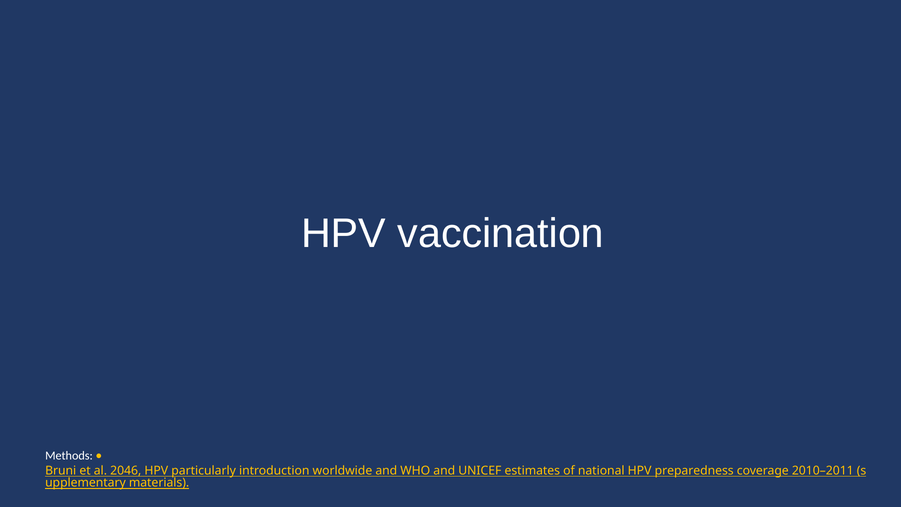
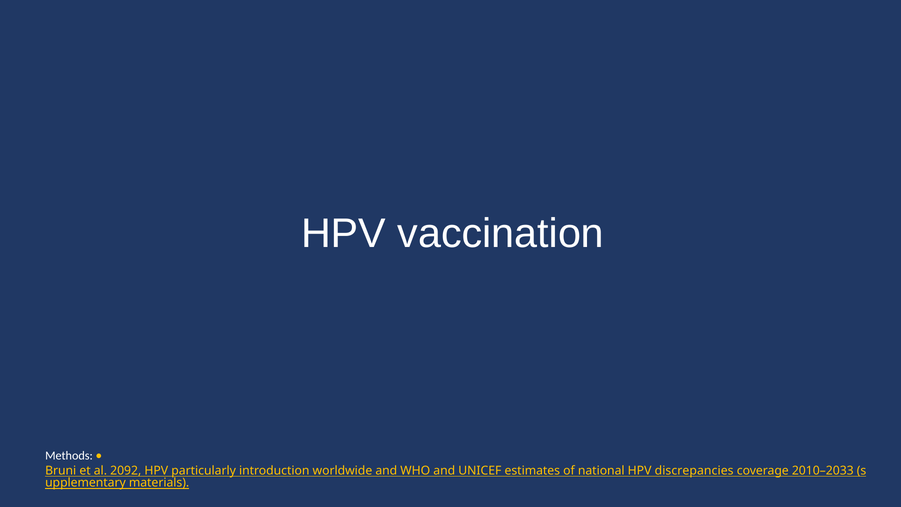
2046: 2046 -> 2092 (126, 471)
preparedness: preparedness -> discrepancies (694, 471)
2010–2011: 2010–2011 -> 2010–2033 (823, 471)
